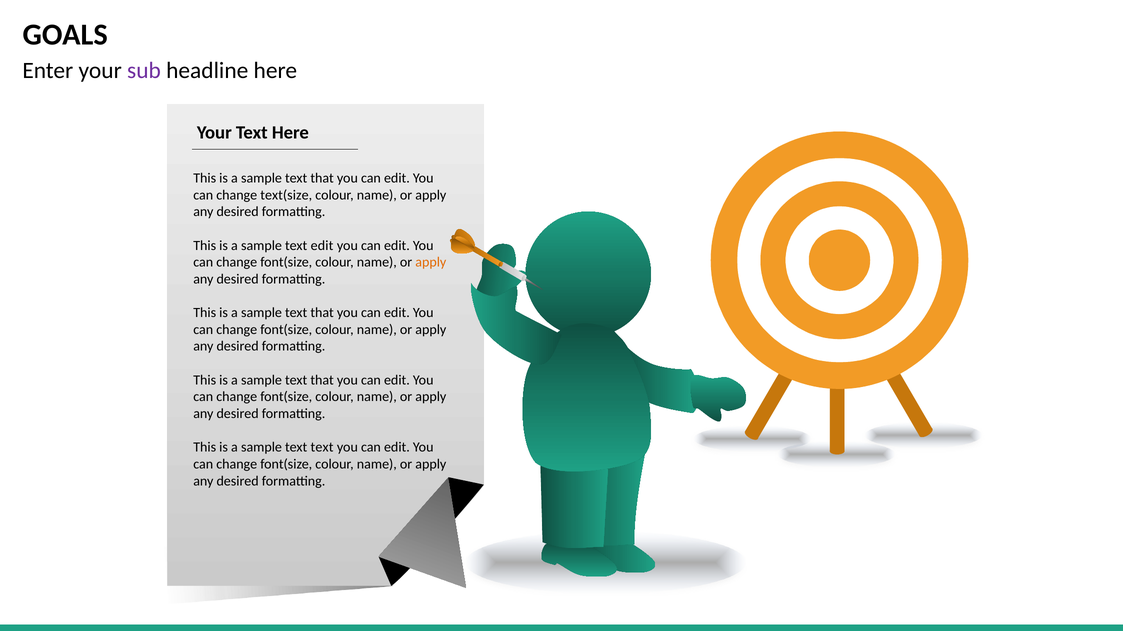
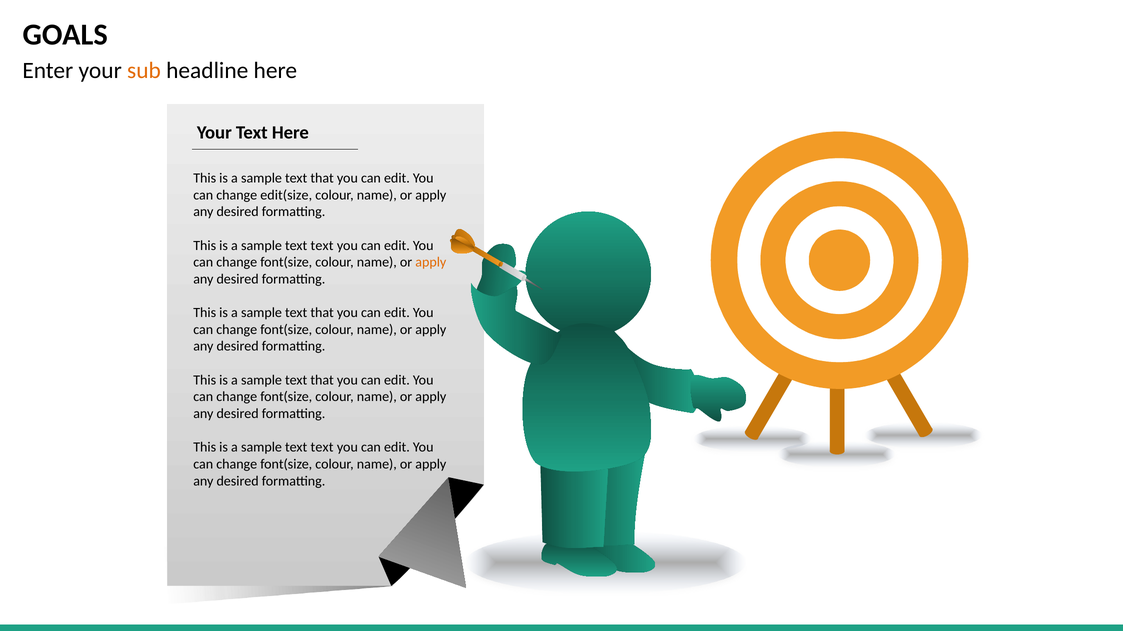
sub colour: purple -> orange (144, 70)
text(size: text(size -> edit(size (286, 195)
edit: edit -> text (322, 246)
